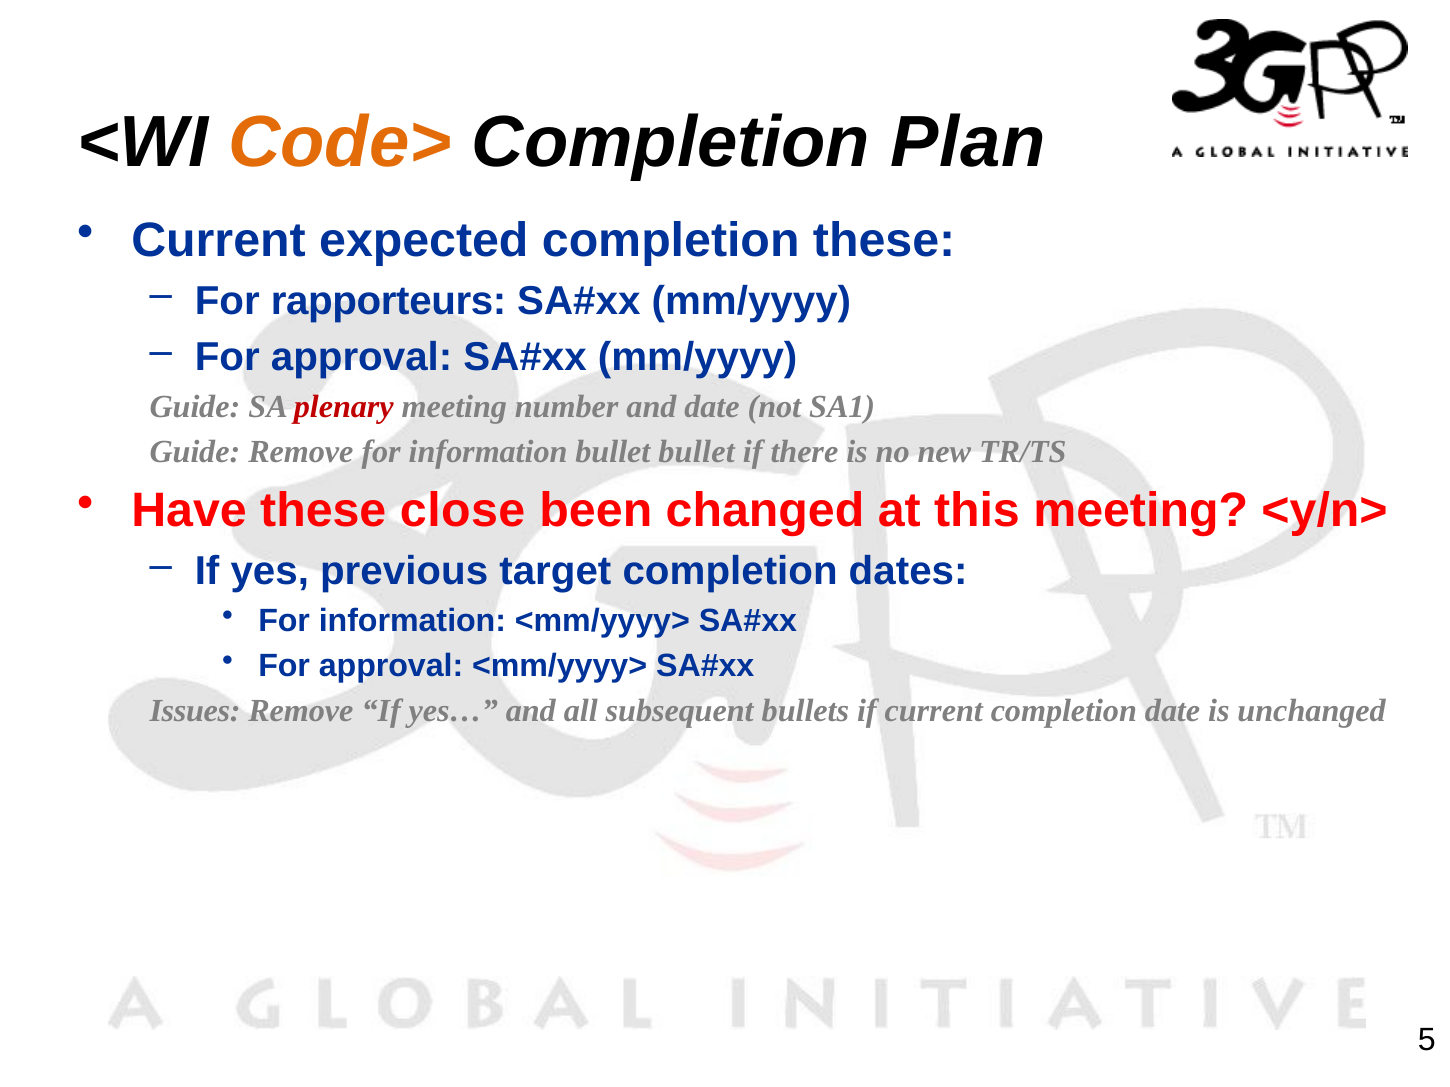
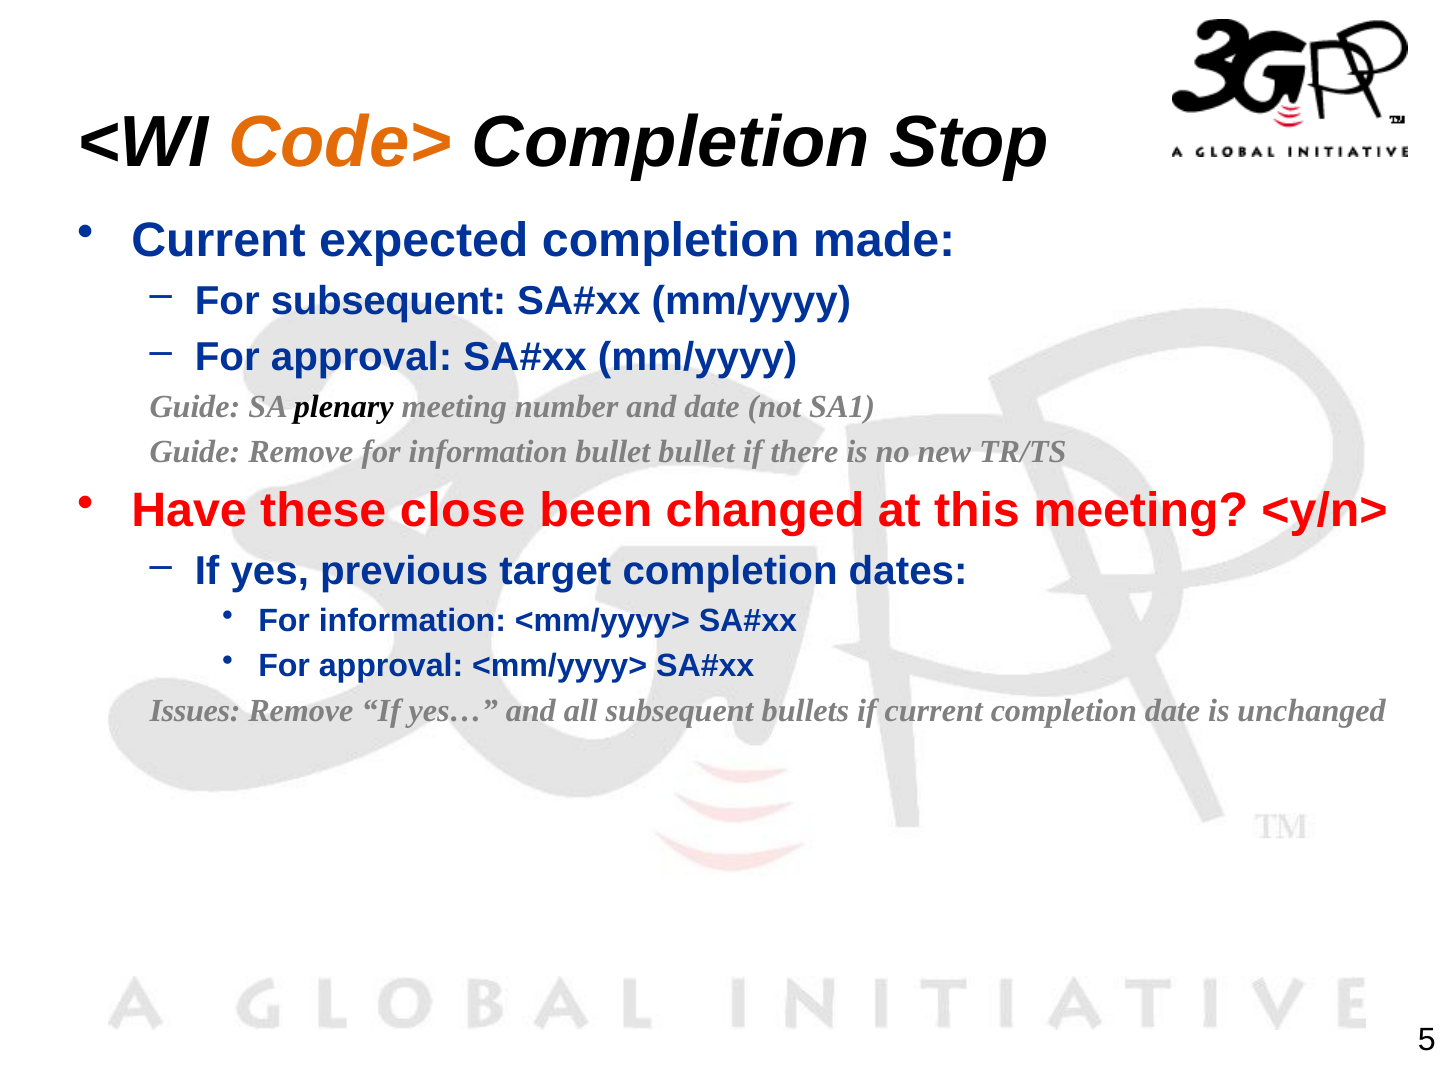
Plan: Plan -> Stop (969, 143)
completion these: these -> made (884, 241)
For rapporteurs: rapporteurs -> subsequent (389, 301)
plenary colour: red -> black (344, 407)
